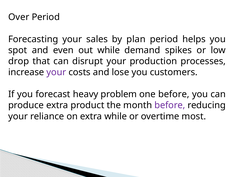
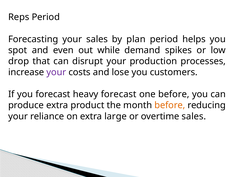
Over: Over -> Reps (19, 17)
heavy problem: problem -> forecast (119, 94)
before colour: purple -> orange (170, 105)
extra while: while -> large (116, 116)
overtime most: most -> sales (194, 116)
